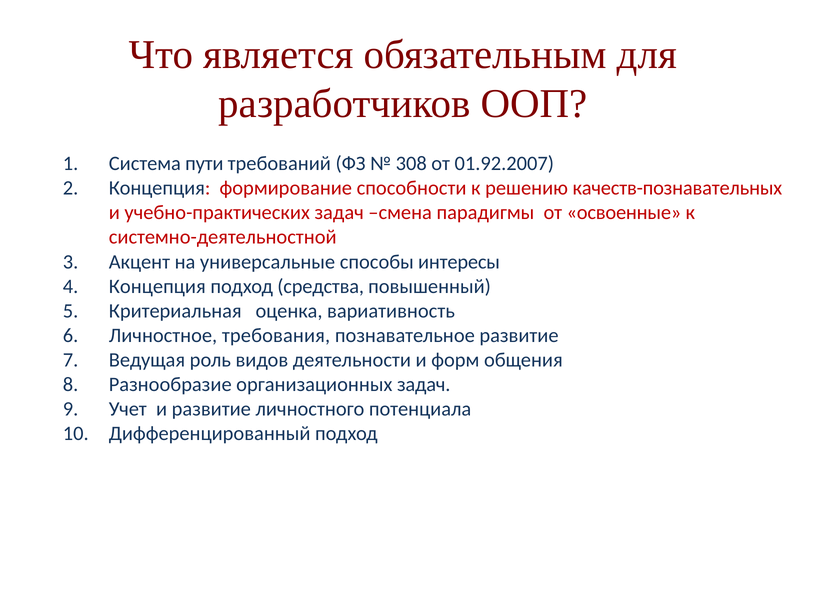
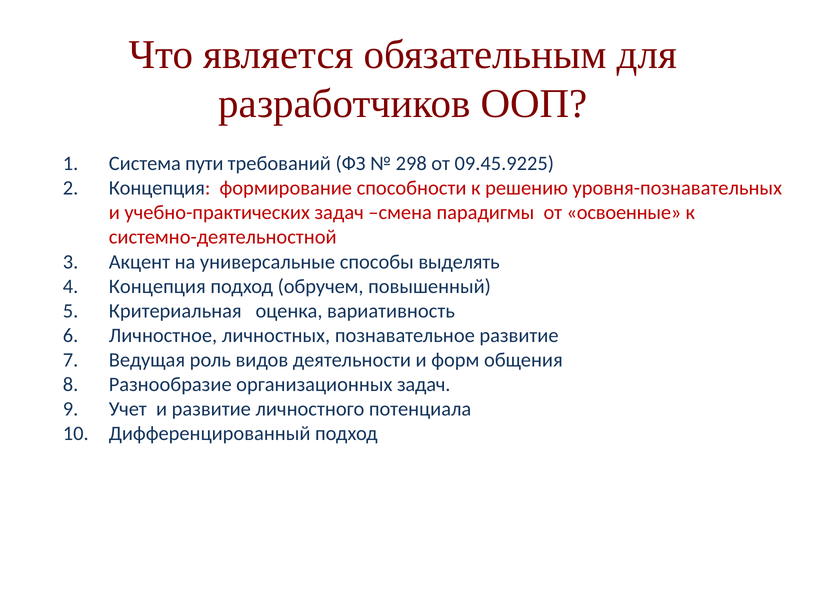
308: 308 -> 298 (411, 164)
01.92.2007: 01.92.2007 -> 09.45.9225 (504, 164)
качеств-познавательных: качеств-познавательных -> уровня-познавательных (677, 188)
интересы: интересы -> выделять (459, 262)
средства: средства -> обручем (321, 286)
требования: требования -> личностных (276, 336)
